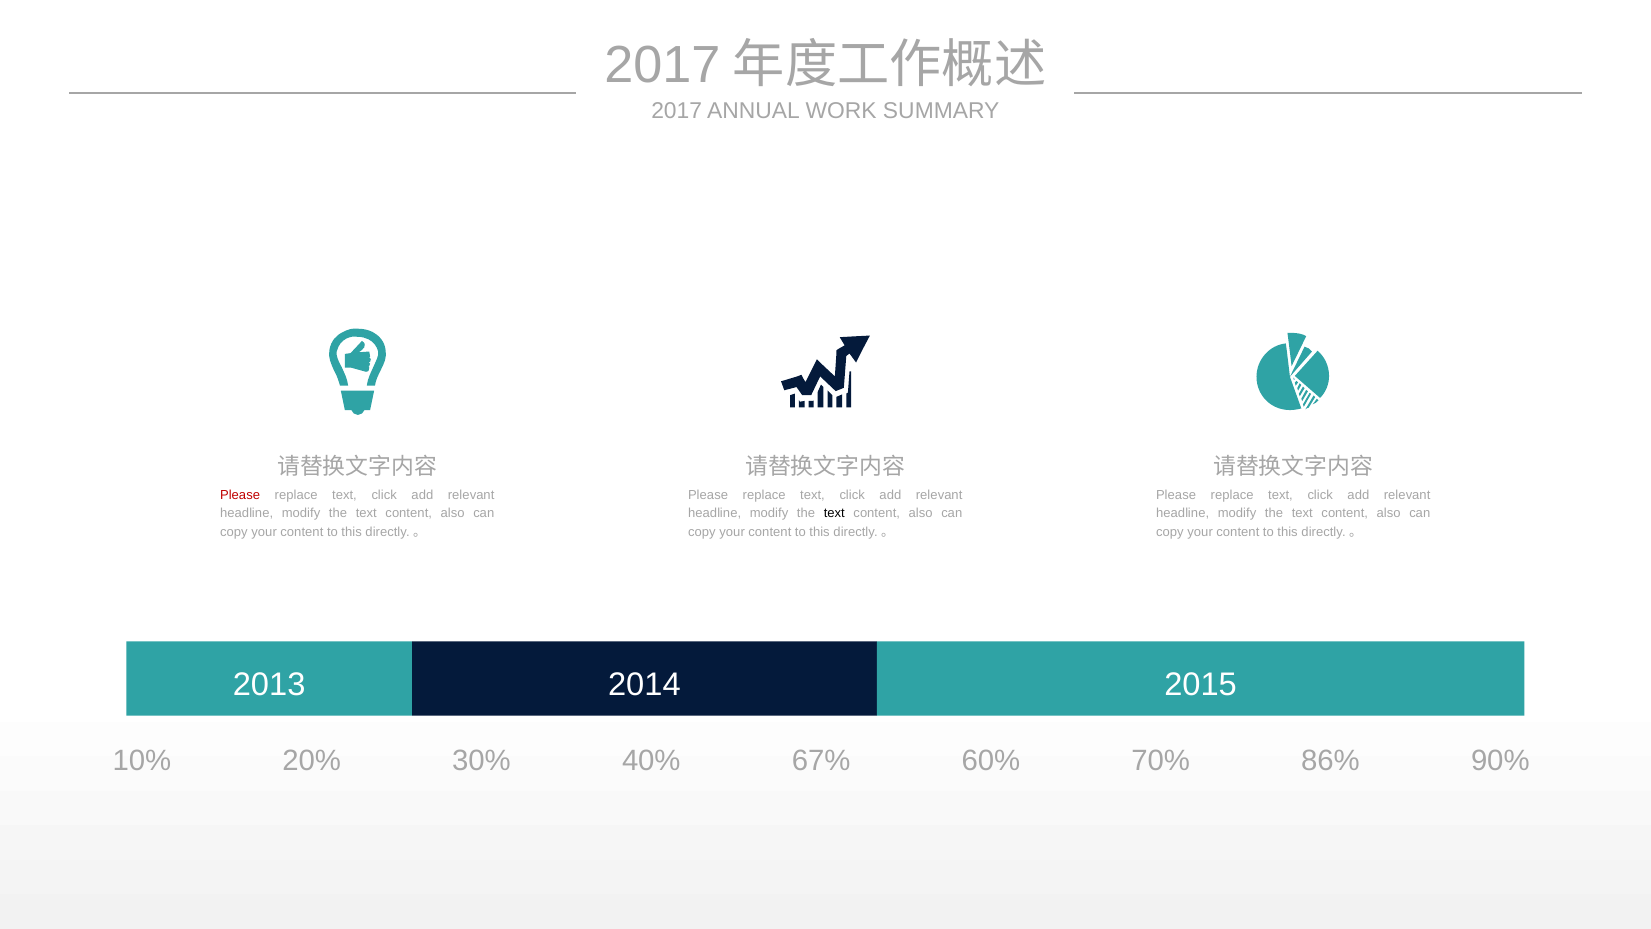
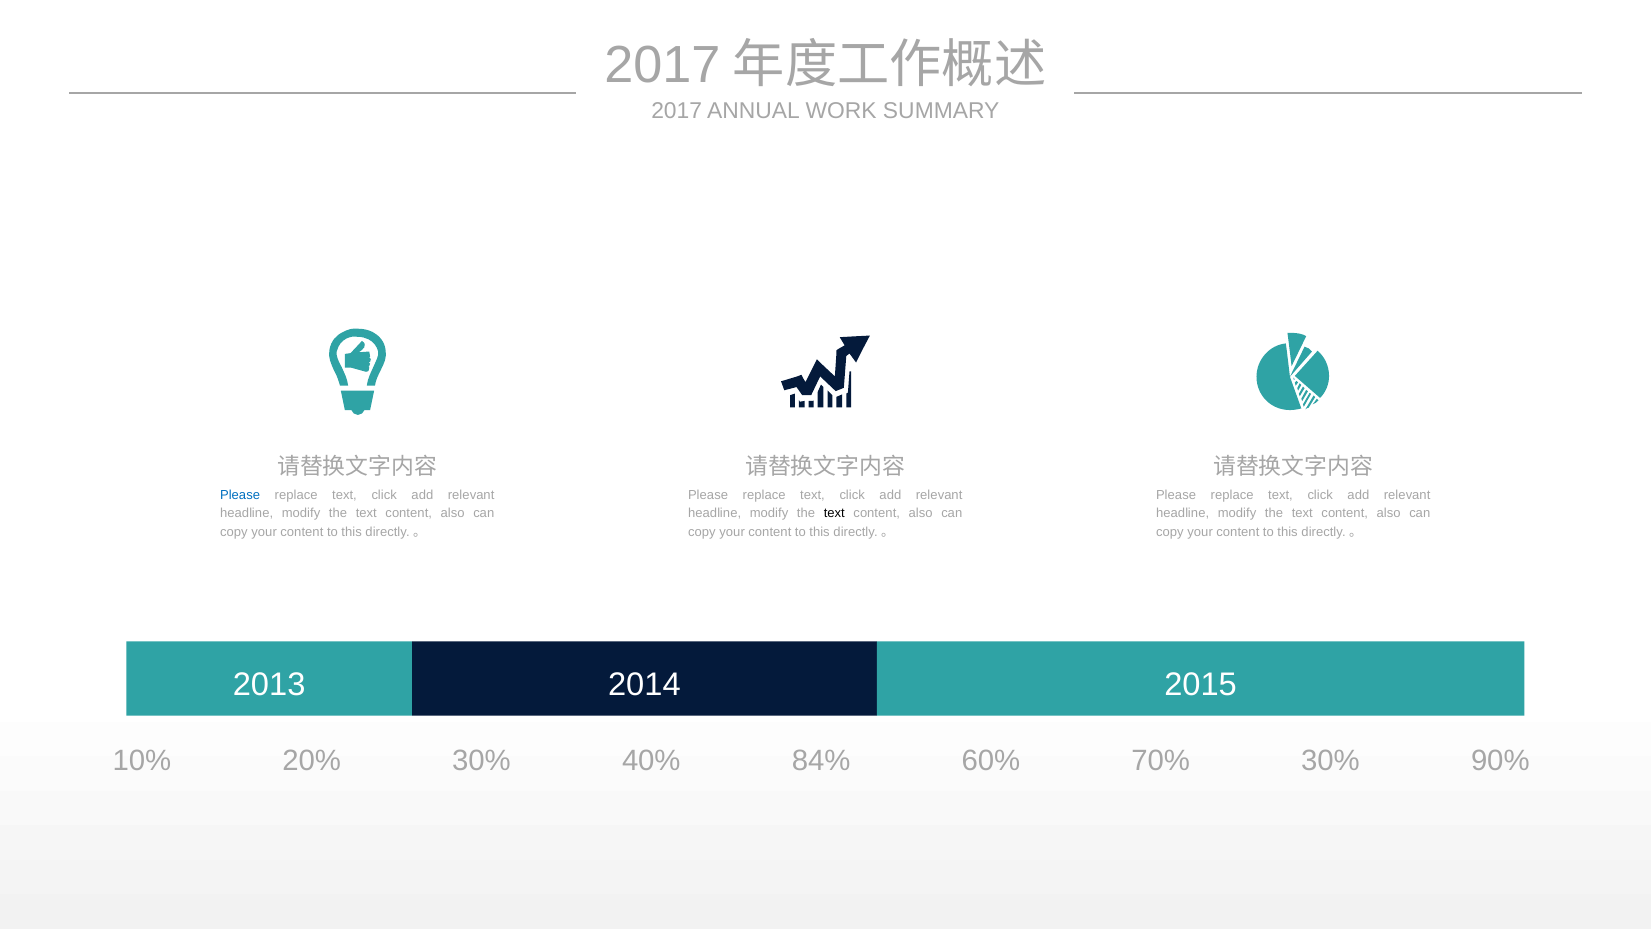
Please colour: red -> blue (240, 495)
67%: 67% -> 84% (821, 761)
70% 86%: 86% -> 30% (1331, 760)
